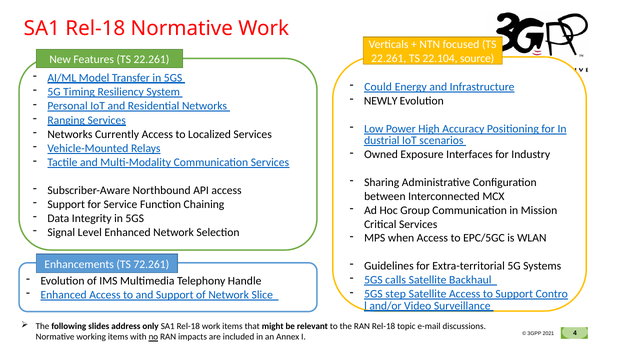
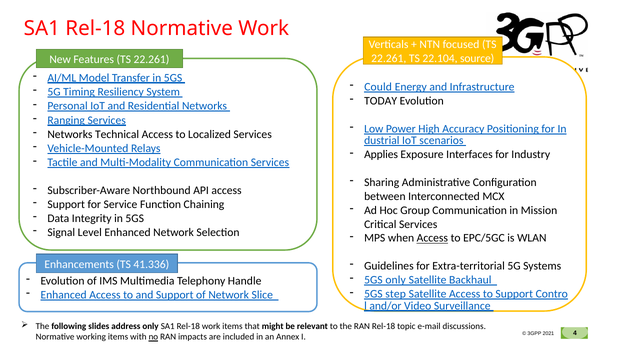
NEWLY: NEWLY -> TODAY (381, 101)
Currently: Currently -> Technical (117, 134)
Owned: Owned -> Applies (381, 154)
Access underline: none -> present (432, 238)
72.261: 72.261 -> 41.336 (151, 264)
5GS calls: calls -> only (396, 280)
